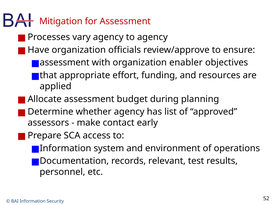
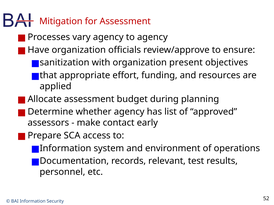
assessment: assessment -> sanitization (65, 63)
enabler: enabler -> present (186, 63)
